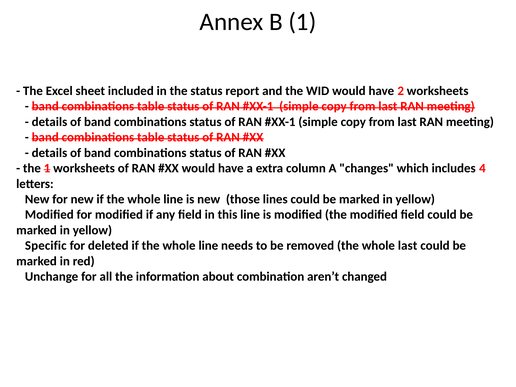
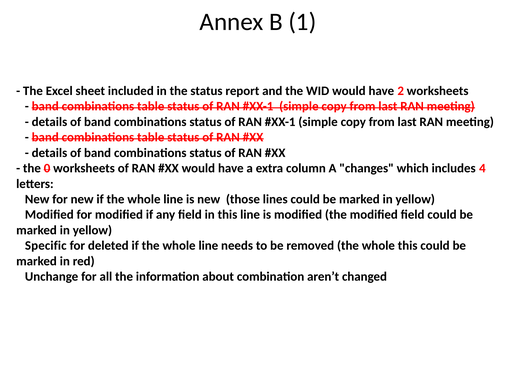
the 1: 1 -> 0 (47, 168)
whole last: last -> this (408, 246)
